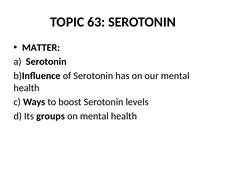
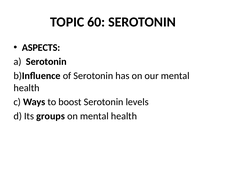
63: 63 -> 60 (96, 22)
MATTER: MATTER -> ASPECTS (41, 47)
